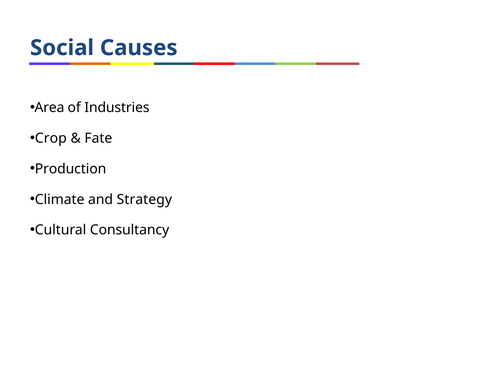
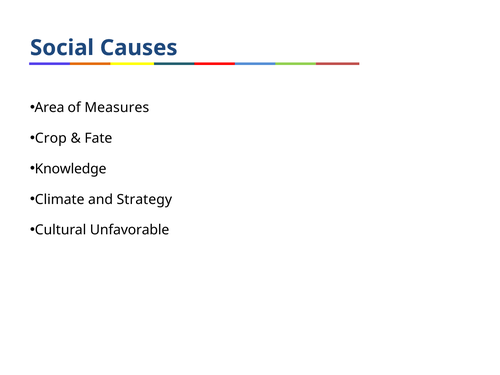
Industries: Industries -> Measures (117, 108)
Production: Production -> Knowledge (71, 169)
Consultancy: Consultancy -> Unfavorable (130, 230)
